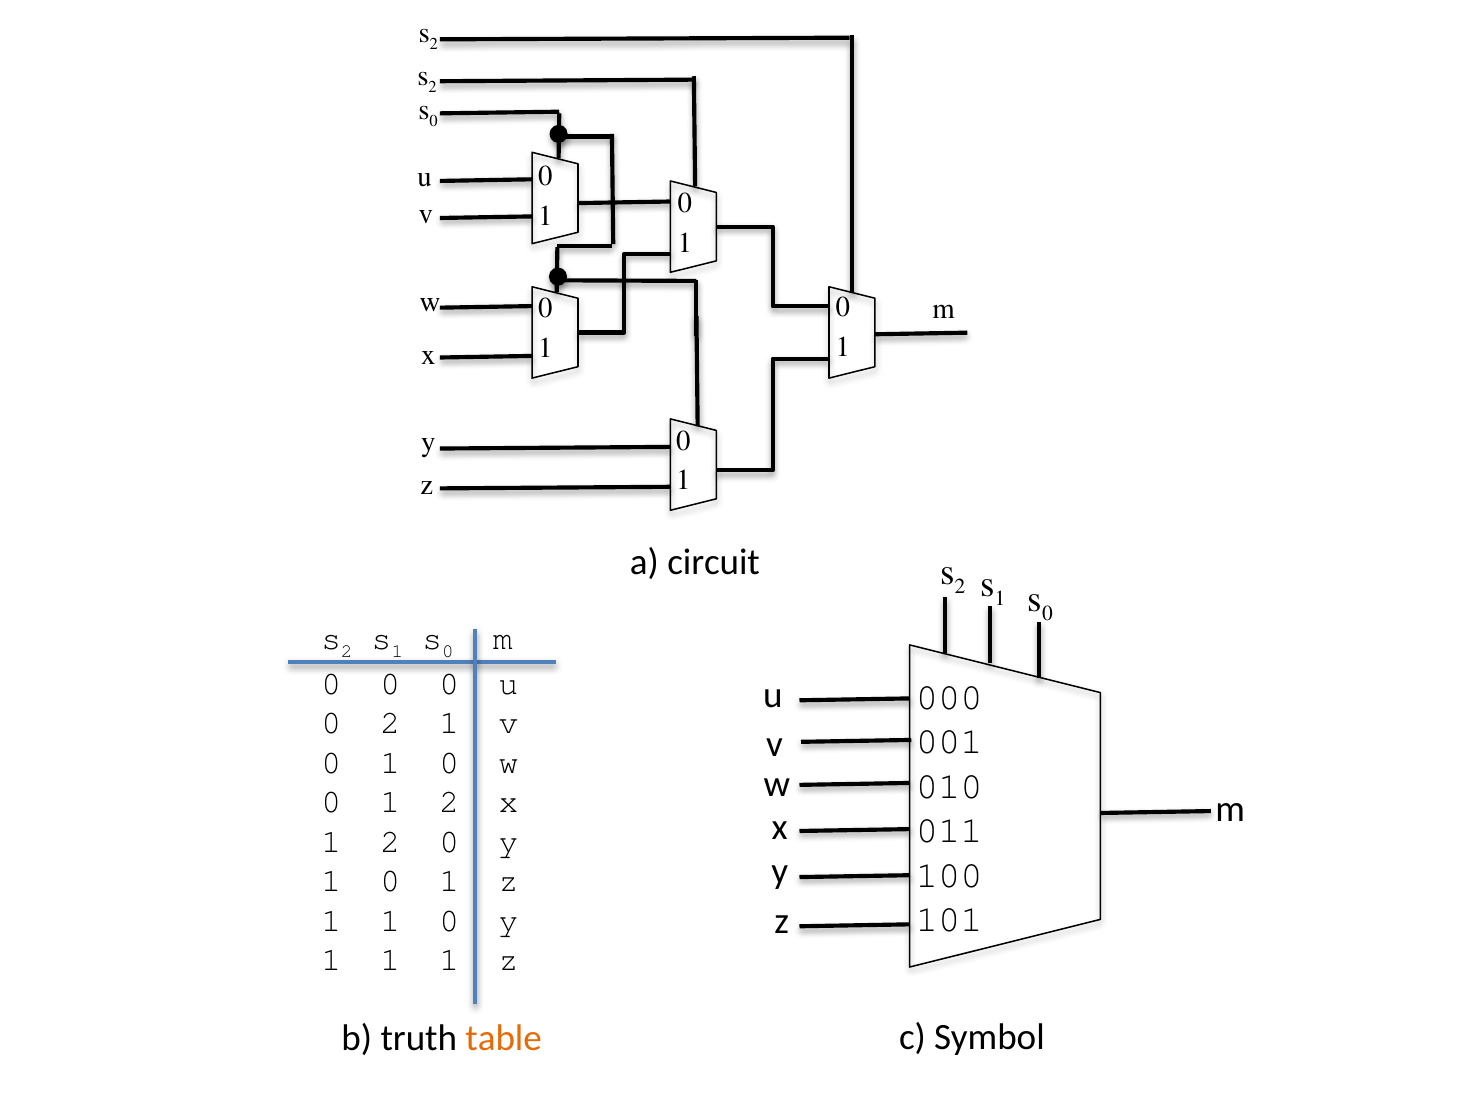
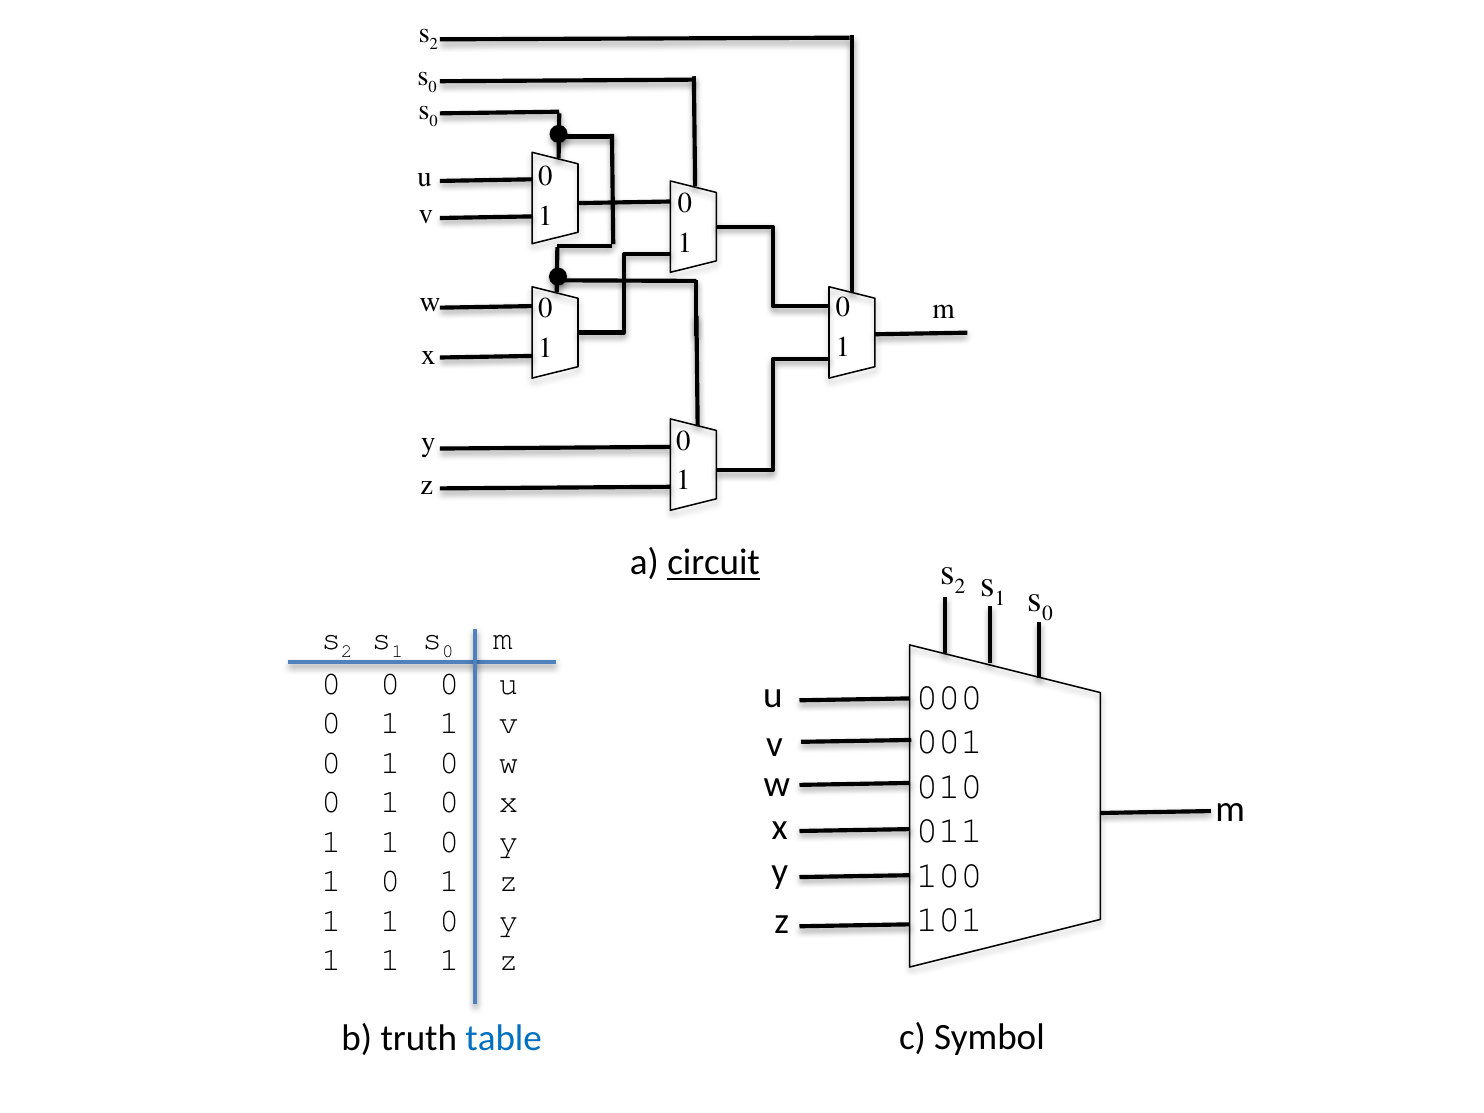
2: 2 -> 0 (433, 87)
circuit underline: none -> present (714, 563)
2: 2 -> 1 (390, 723)
2: 2 -> 0 (449, 802)
2: 2 -> 1 (390, 841)
table colour: orange -> blue (504, 1038)
